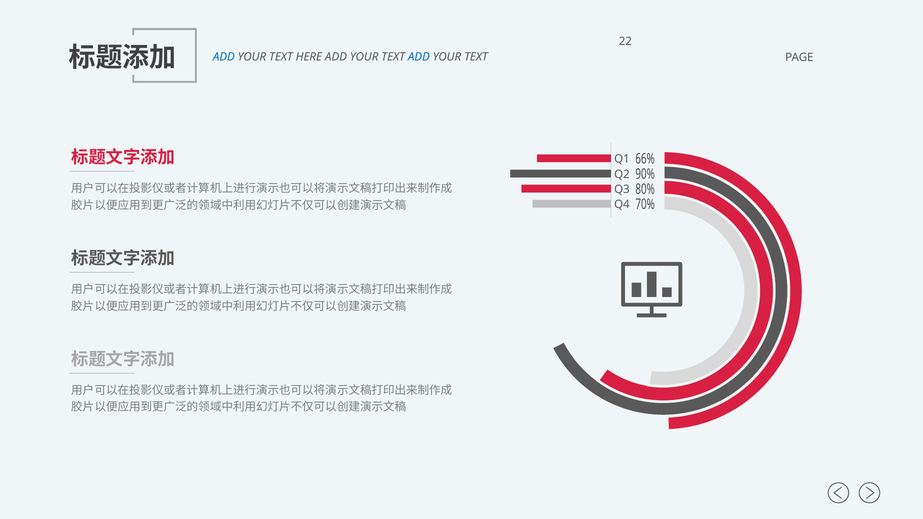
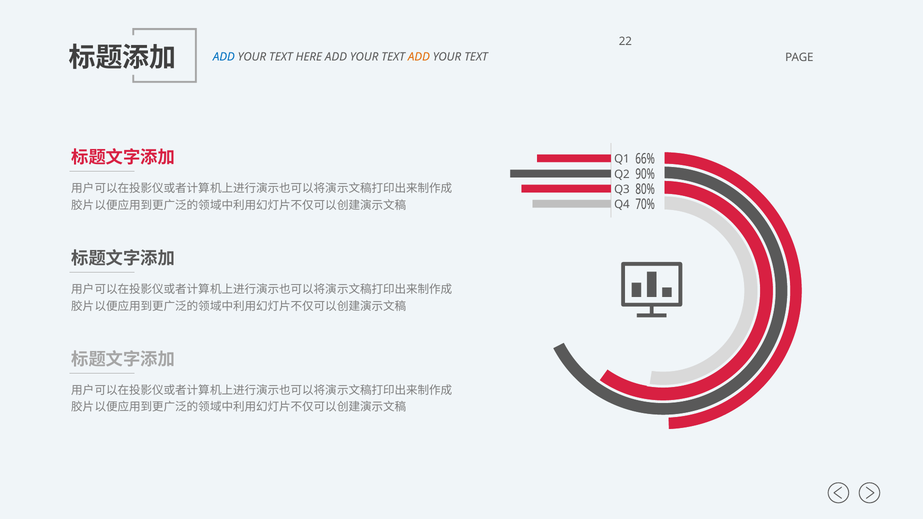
ADD colour: blue -> orange (419, 57)
